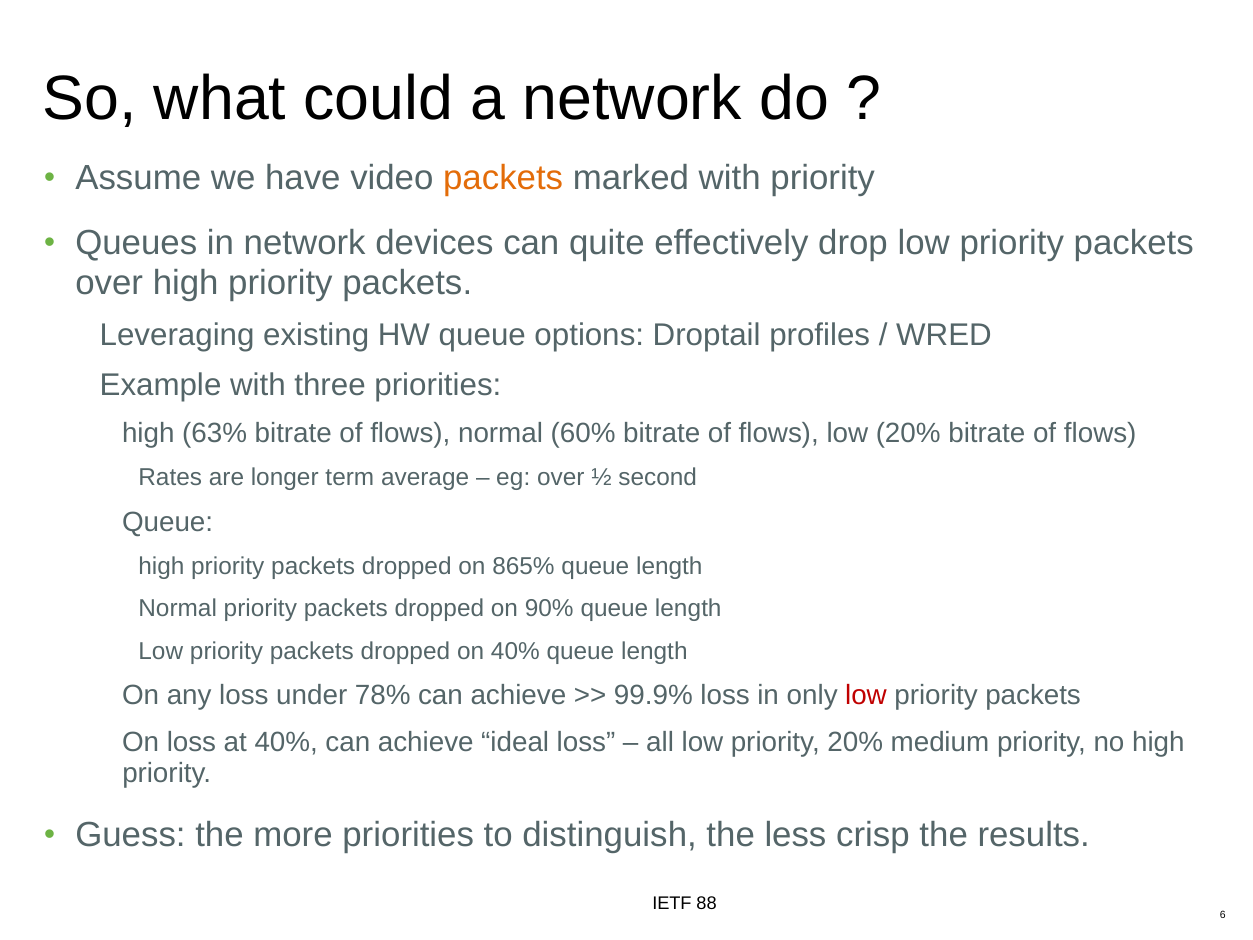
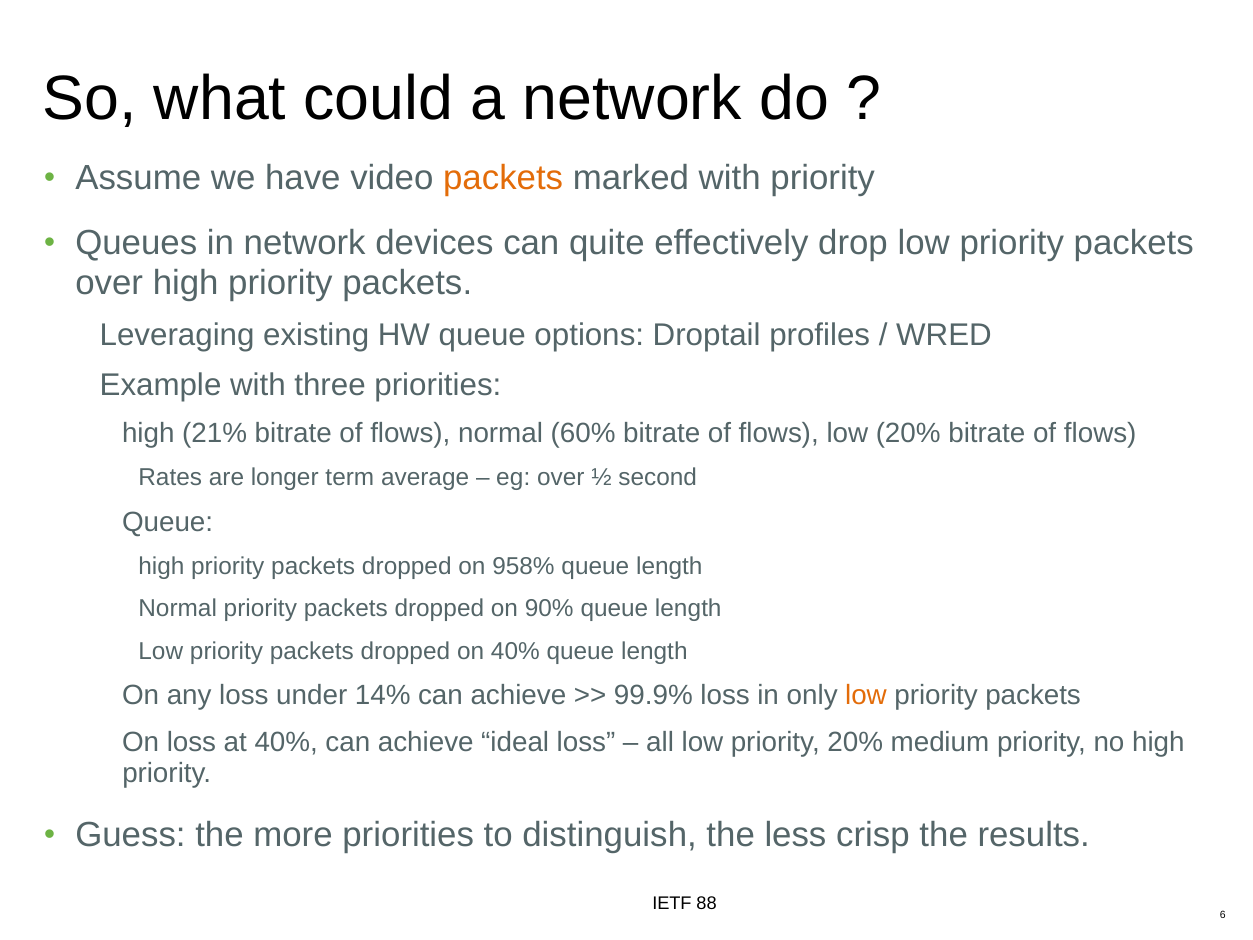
63%: 63% -> 21% (215, 433)
865%: 865% -> 958% (523, 566)
78%: 78% -> 14% (383, 696)
low colour: red -> orange (866, 696)
